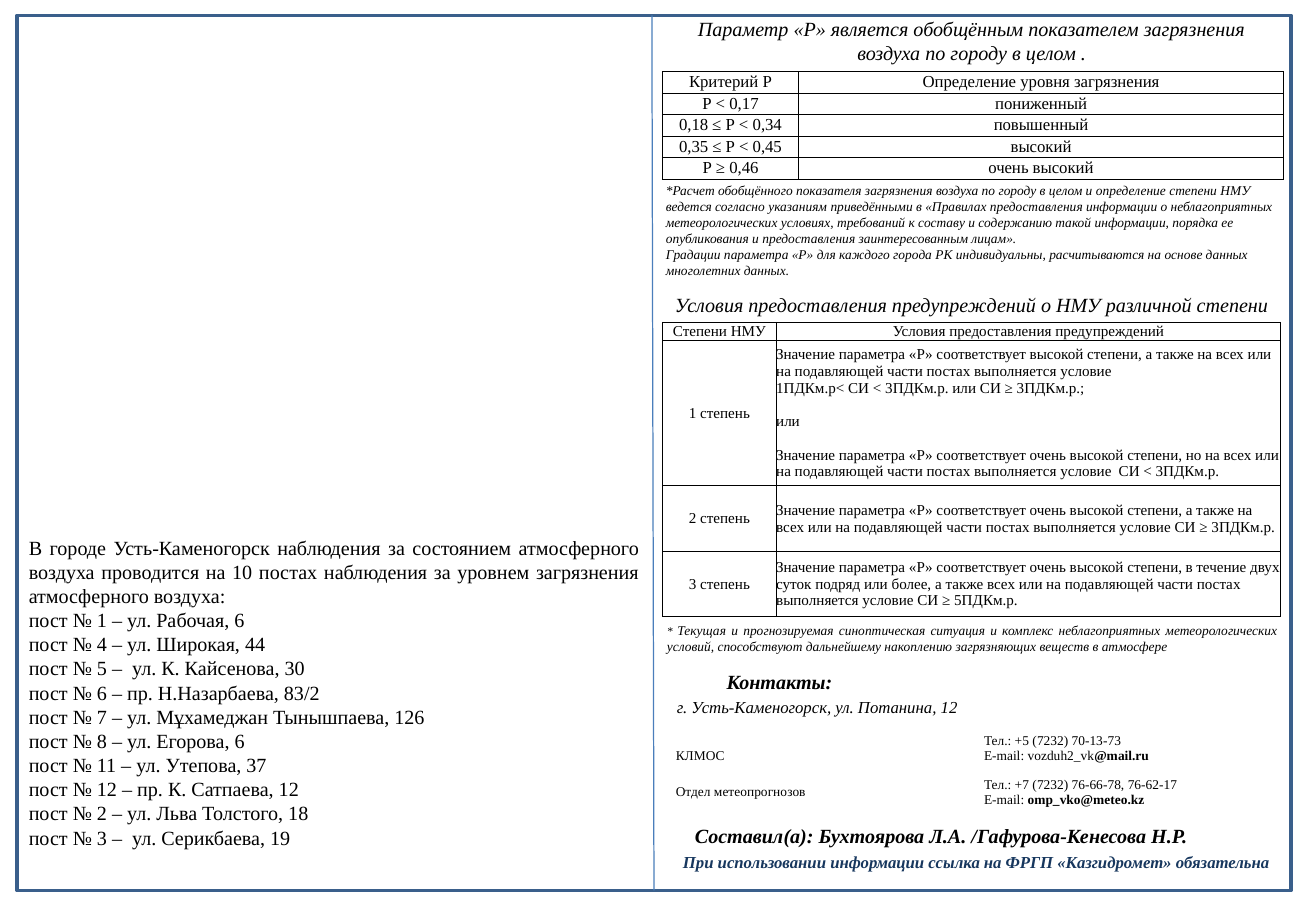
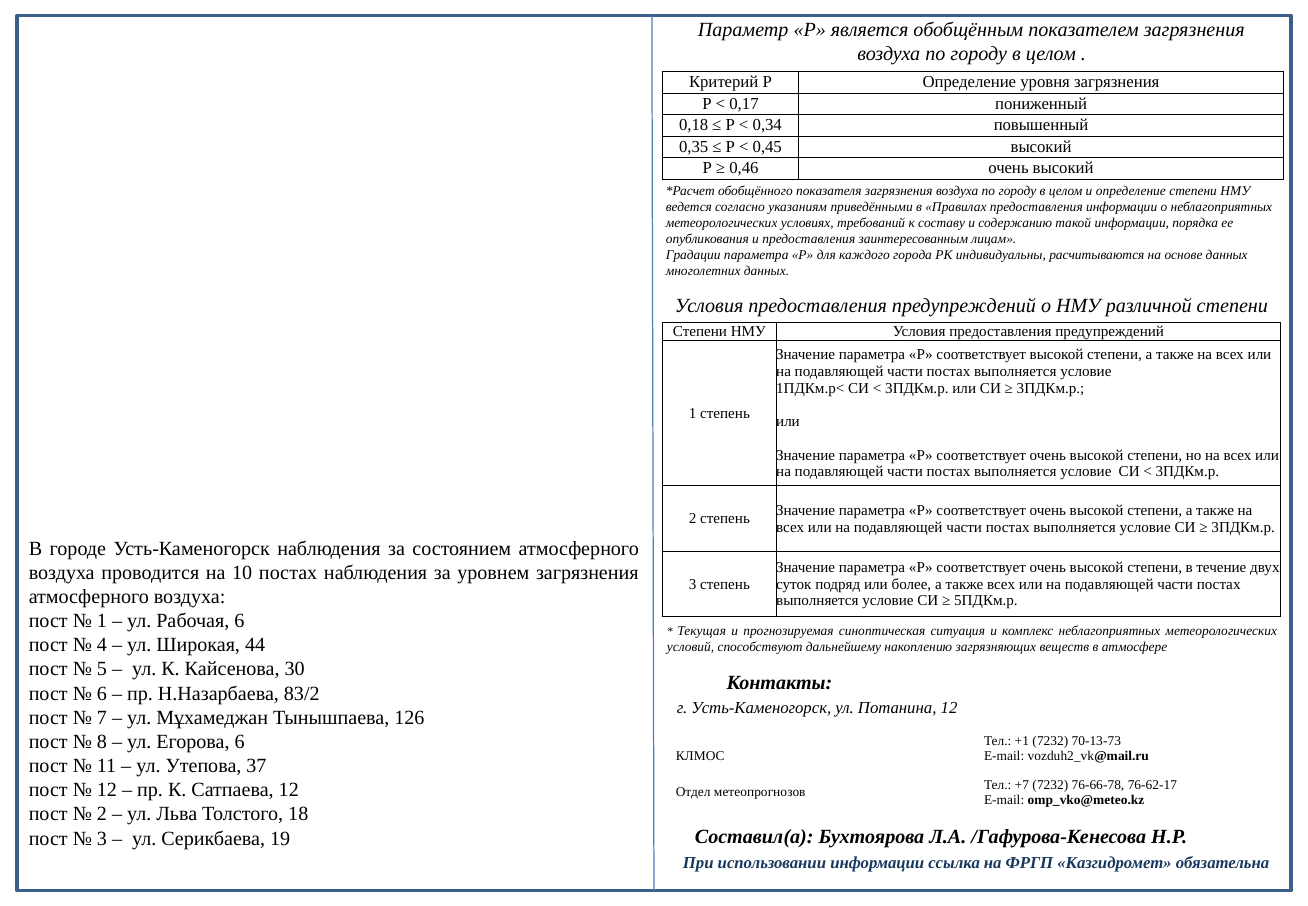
+5: +5 -> +1 (1022, 740)
